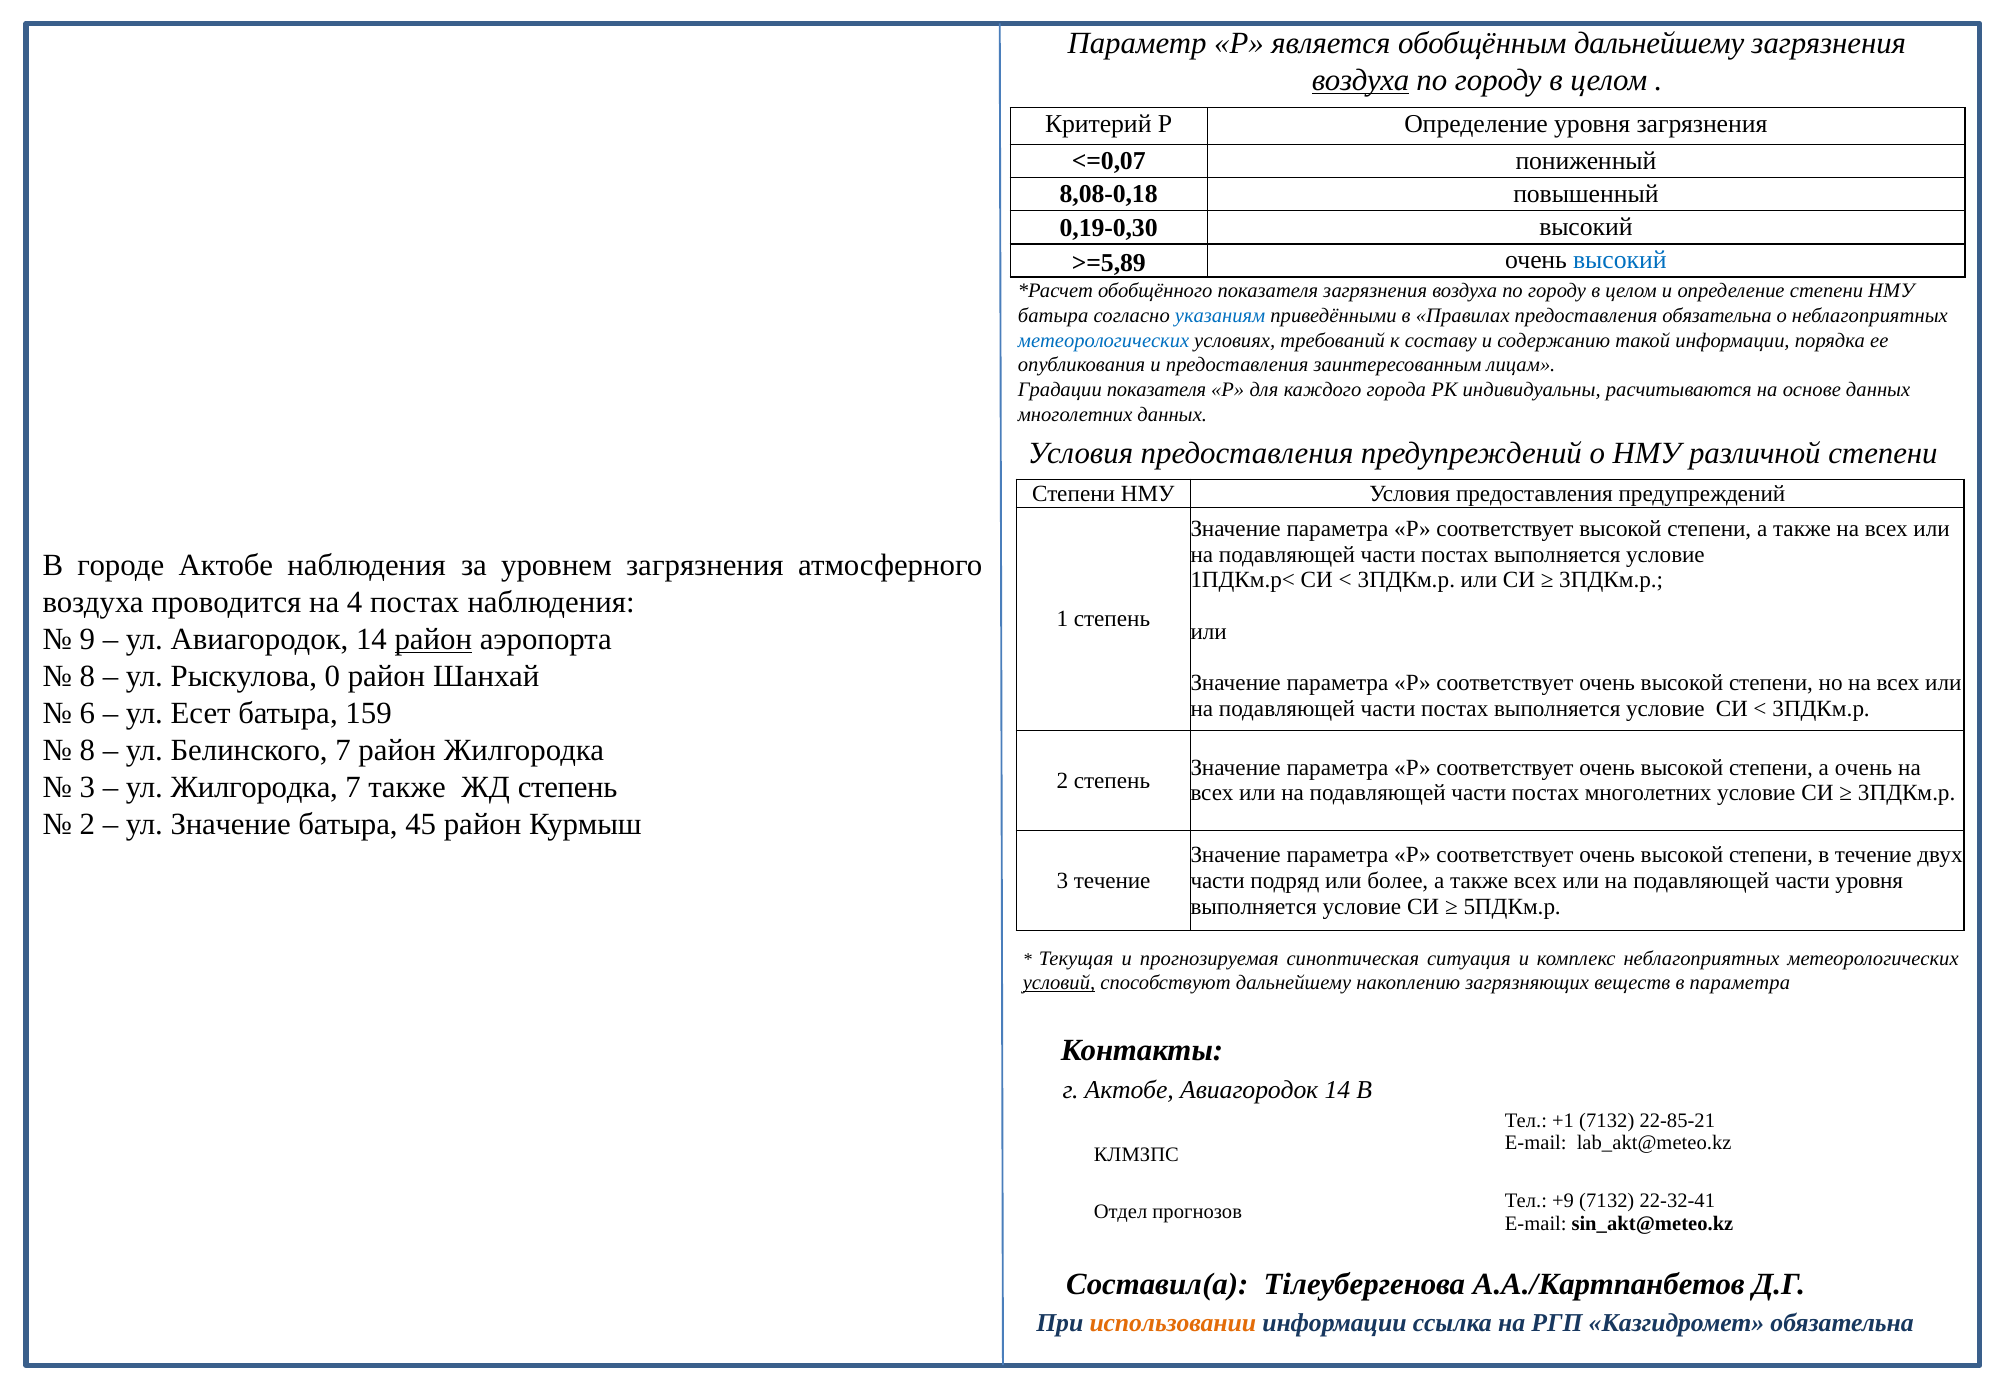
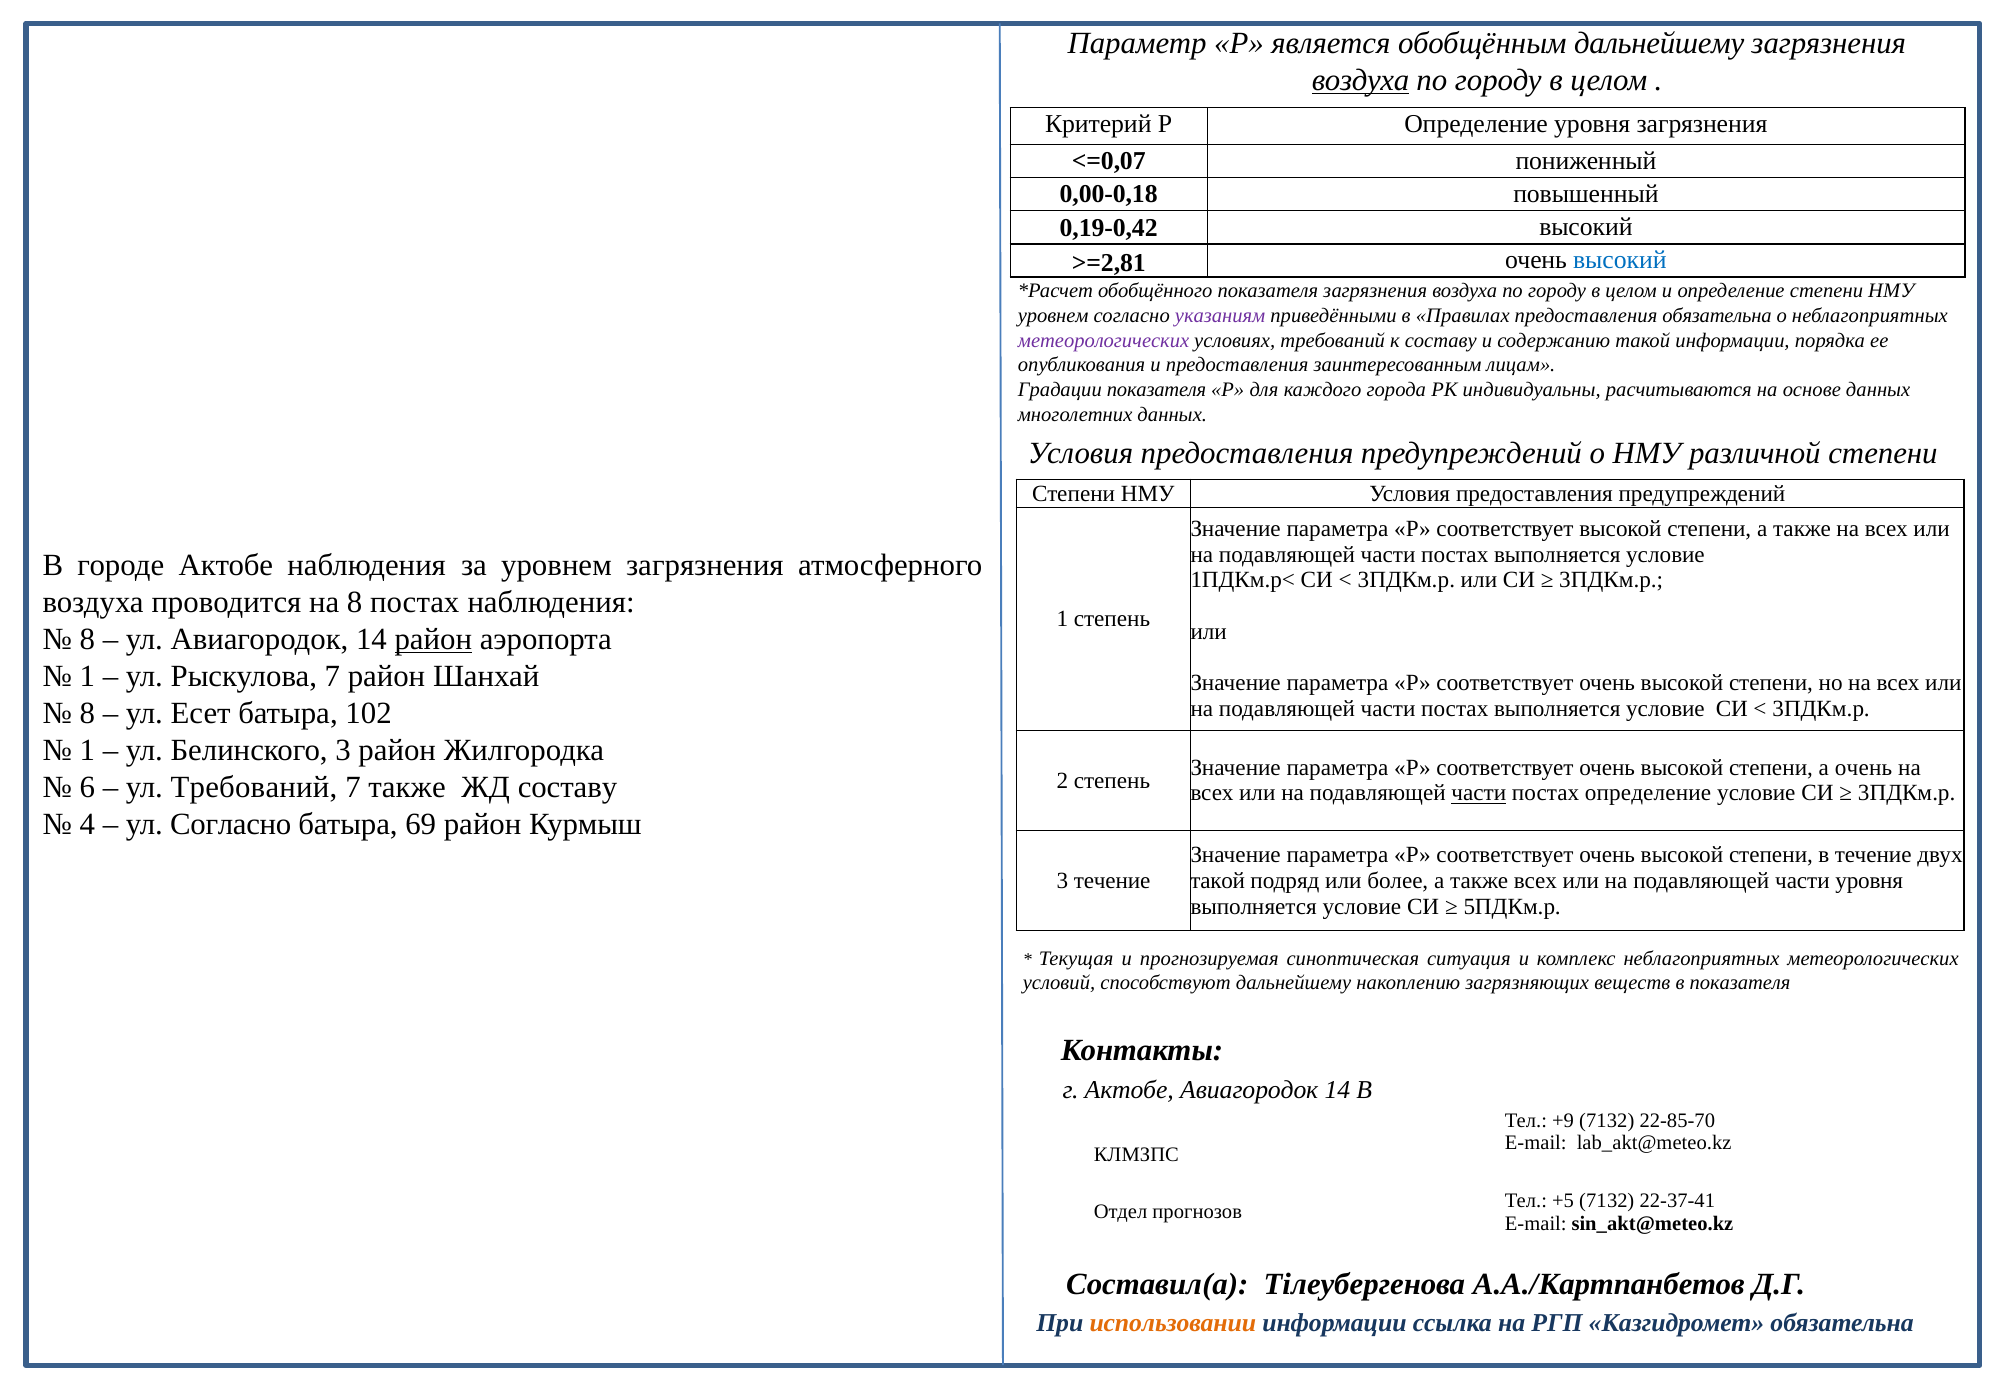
8,08-0,18: 8,08-0,18 -> 0,00-0,18 (1109, 194)
0,19-0,30: 0,19-0,30 -> 0,19-0,42 (1109, 227)
>=5,89: >=5,89 -> >=2,81 (1109, 263)
батыра: батыра -> уровнем (1053, 316)
указаниям colour: blue -> purple (1220, 316)
метеорологических colour: blue -> purple (1104, 340)
на 4: 4 -> 8 (355, 602)
9: 9 -> 8 (87, 639)
8: 8 -> 1 (87, 676)
Рыскулова 0: 0 -> 7 (332, 676)
6: 6 -> 8 (87, 713)
159: 159 -> 102 (369, 713)
8: 8 -> 1 (87, 750)
Белинского 7: 7 -> 3 (343, 750)
3: 3 -> 6 (87, 787)
ул Жилгородка: Жилгородка -> Требований (254, 787)
ЖД степень: степень -> составу (567, 787)
части underline: none -> present (1479, 793)
постах многолетних: многолетних -> определение (1648, 793)
2: 2 -> 4 (87, 824)
ул Значение: Значение -> Согласно (231, 824)
45: 45 -> 69 (421, 824)
части: части -> такой (1218, 881)
условий underline: present -> none (1059, 983)
в параметра: параметра -> показателя (1740, 983)
+1: +1 -> +9 (1563, 1120)
22-85-21: 22-85-21 -> 22-85-70 (1677, 1120)
+9: +9 -> +5 (1563, 1200)
22-32-41: 22-32-41 -> 22-37-41 (1677, 1200)
